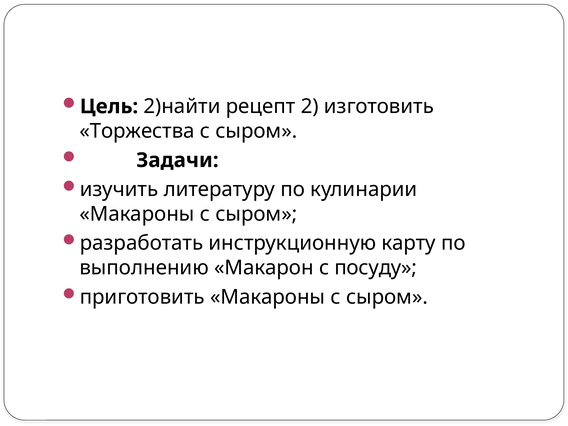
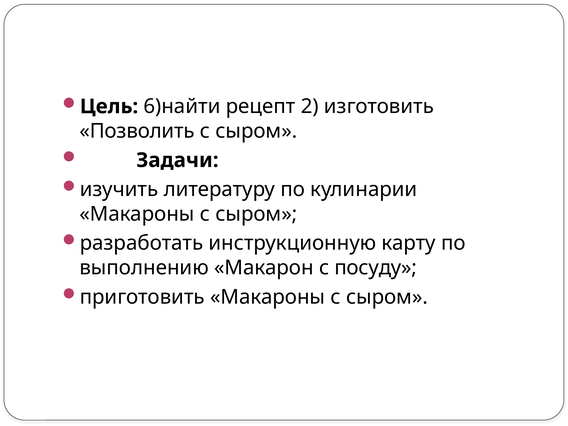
2)найти: 2)найти -> 6)найти (182, 106)
Торжества: Торжества -> Позволить (137, 131)
